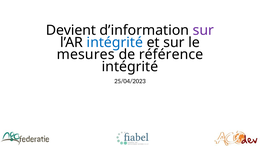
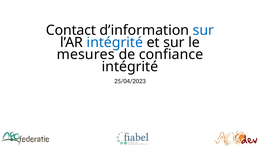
Devient: Devient -> Contact (71, 30)
sur colour: purple -> blue (203, 30)
référence: référence -> confiance (171, 55)
